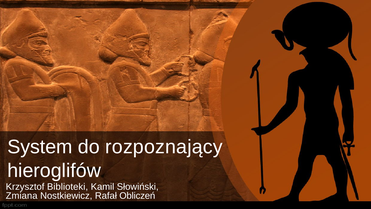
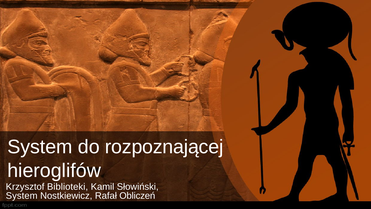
rozpoznający: rozpoznający -> rozpoznającej (164, 147)
Zmiana: Zmiana -> System (22, 196)
